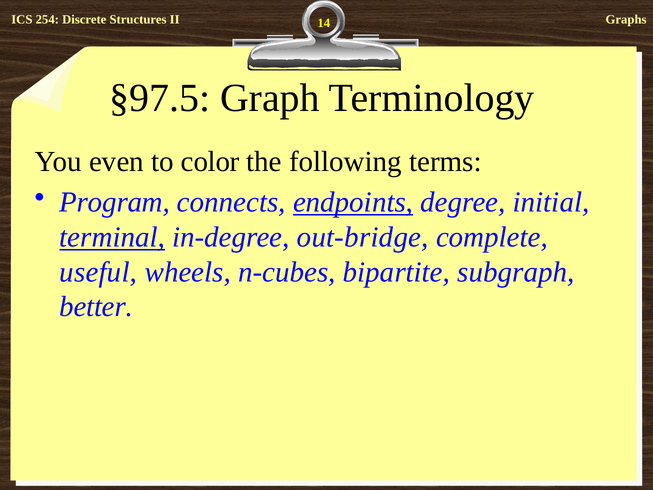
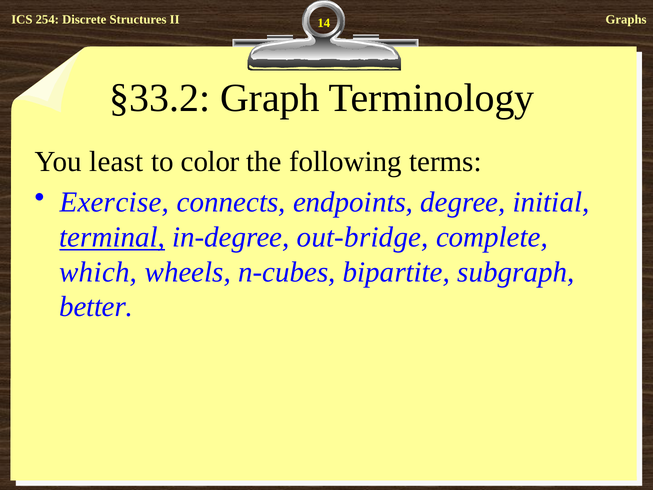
§97.5: §97.5 -> §33.2 (160, 98)
even: even -> least (116, 162)
Program: Program -> Exercise (114, 202)
endpoints underline: present -> none (353, 202)
useful: useful -> which (98, 272)
